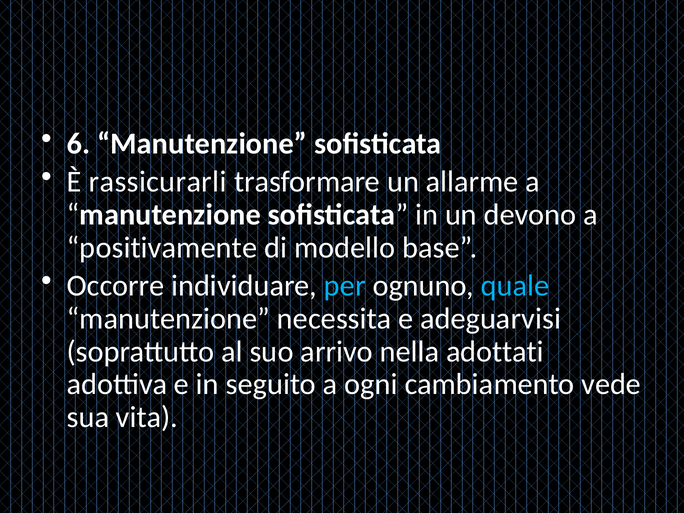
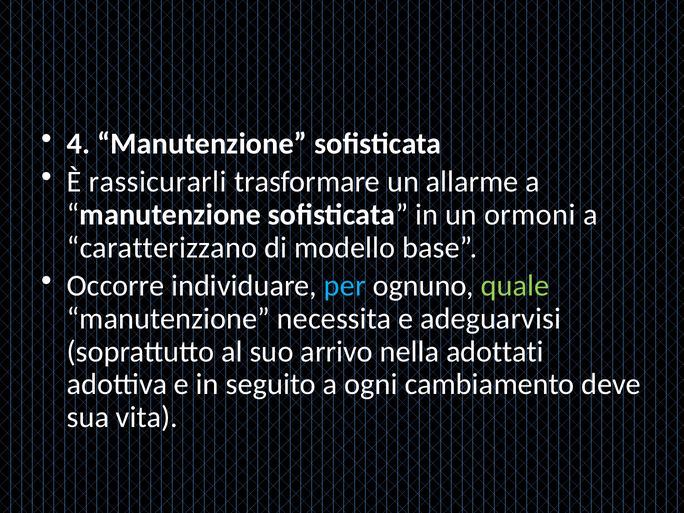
6: 6 -> 4 (78, 143)
devono: devono -> ormoni (530, 215)
positivamente: positivamente -> caratterizzano (162, 248)
quale colour: light blue -> light green (515, 286)
vede: vede -> deve (611, 384)
